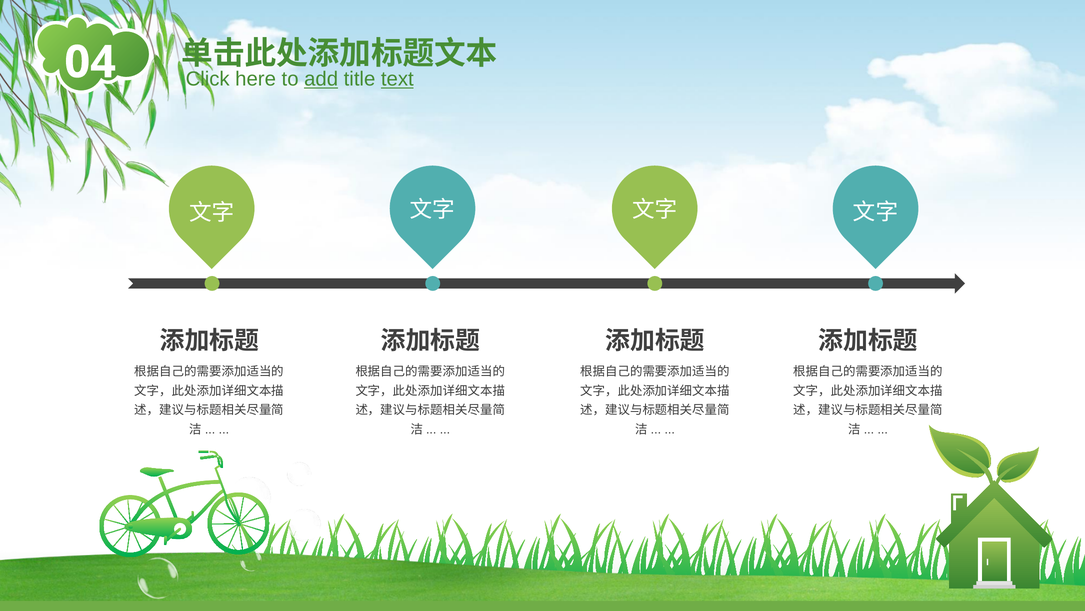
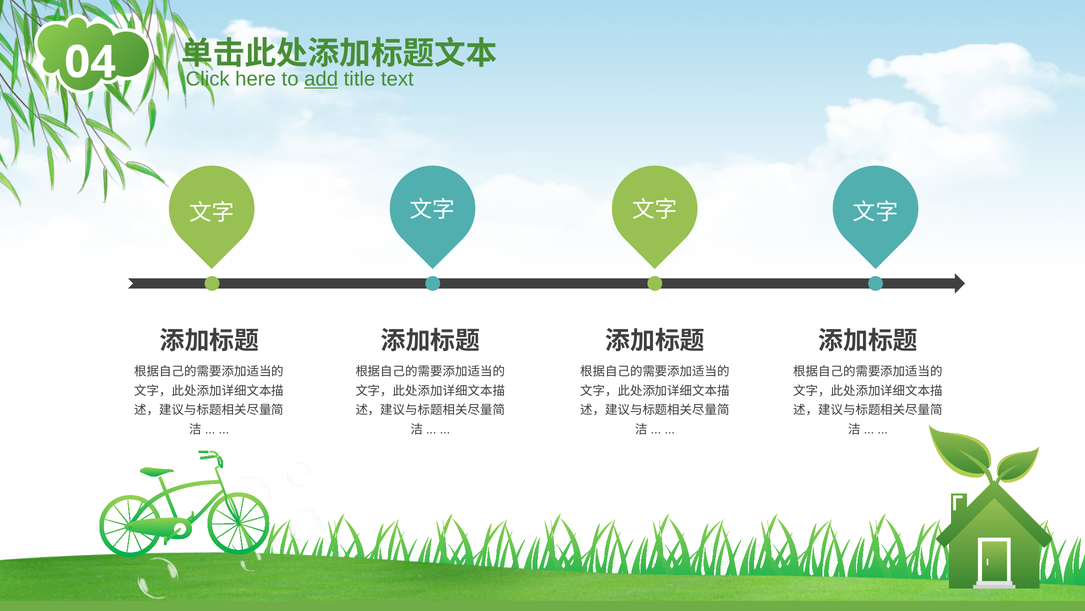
text underline: present -> none (397, 79)
